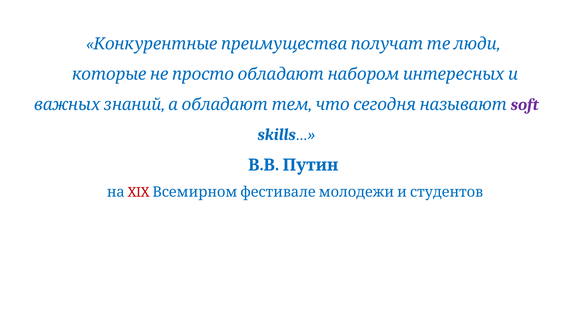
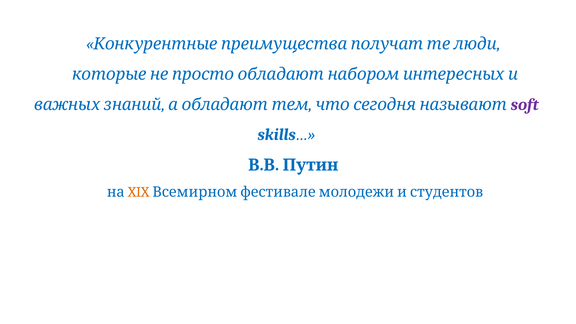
XIX colour: red -> orange (139, 192)
